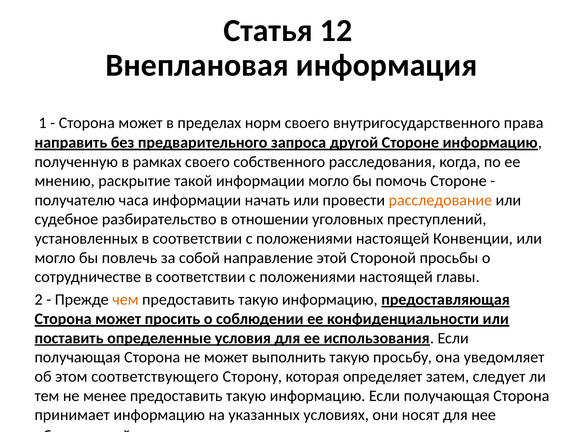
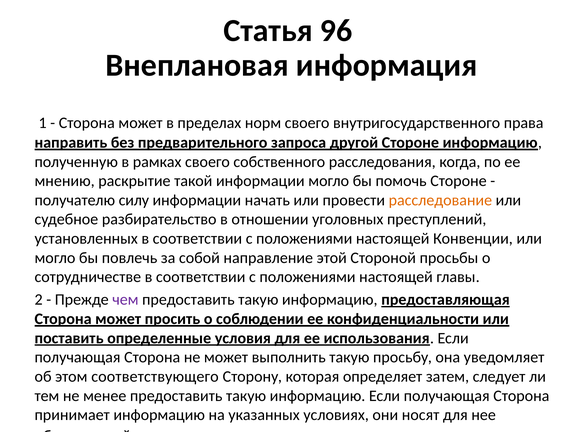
12: 12 -> 96 (336, 31)
часа: часа -> силу (134, 200)
чем colour: orange -> purple (125, 300)
